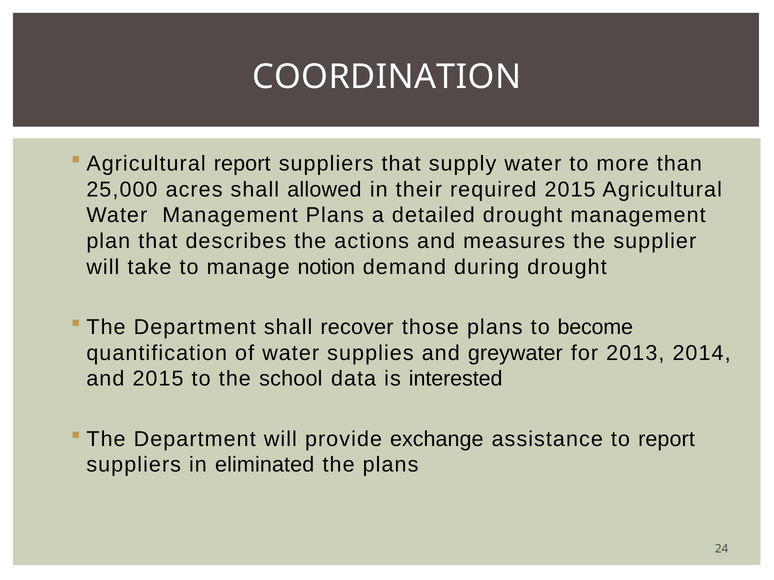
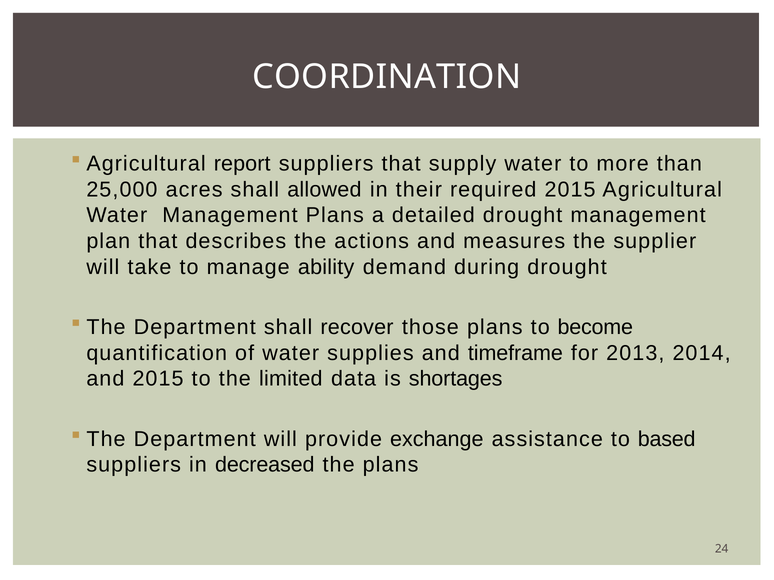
notion: notion -> ability (326, 267)
greywater: greywater -> timeframe (515, 353)
school: school -> limited (291, 379)
interested: interested -> shortages (456, 379)
to report: report -> based (667, 439)
eliminated: eliminated -> decreased (265, 465)
